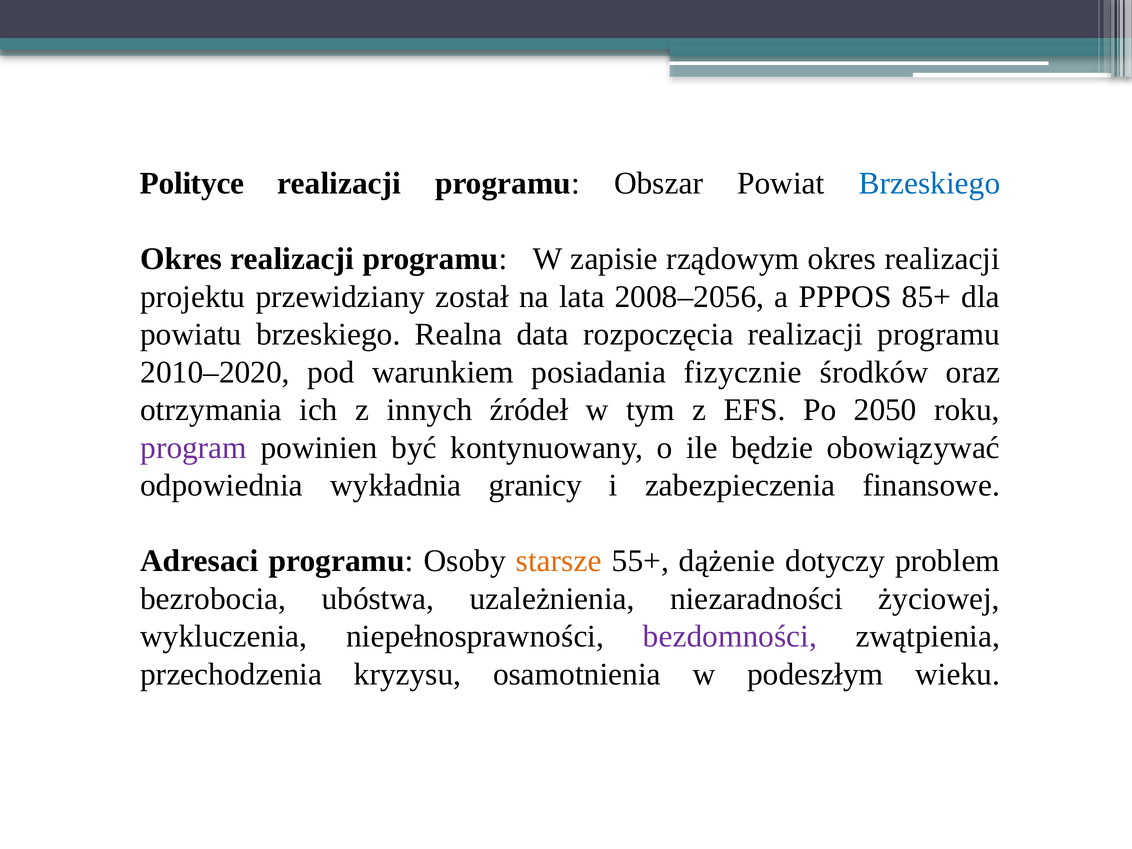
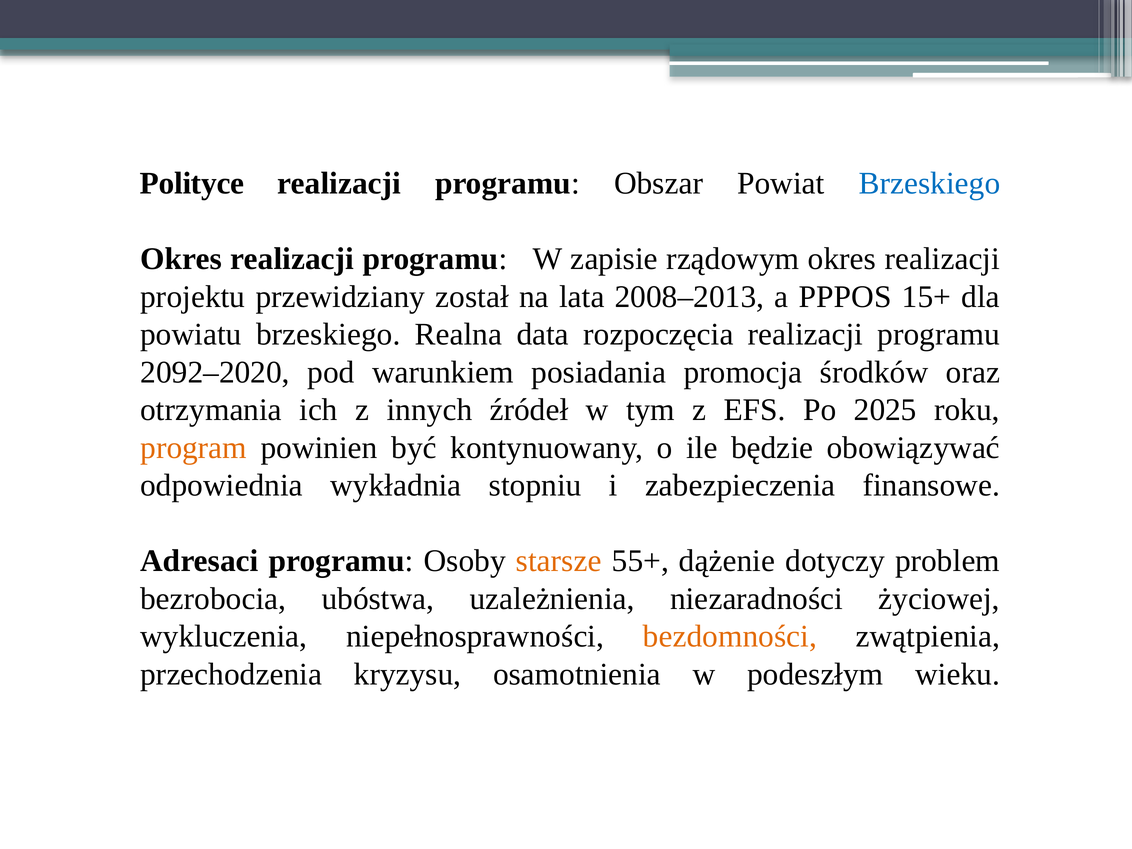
2008–2056: 2008–2056 -> 2008–2013 (689, 297)
85+: 85+ -> 15+ (926, 297)
2010–2020: 2010–2020 -> 2092–2020 (215, 372)
fizycznie: fizycznie -> promocja (743, 372)
2050: 2050 -> 2025 (885, 410)
program colour: purple -> orange (194, 448)
granicy: granicy -> stopniu (535, 486)
bezdomności colour: purple -> orange (730, 637)
